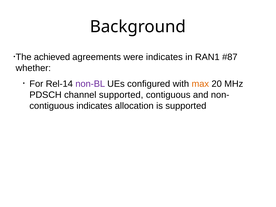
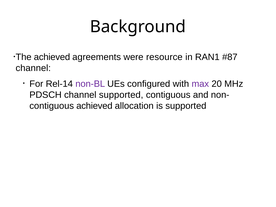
were indicates: indicates -> resource (164, 57)
whether: whether -> channel (33, 68)
max colour: orange -> purple (200, 84)
contiguous indicates: indicates -> achieved (94, 106)
